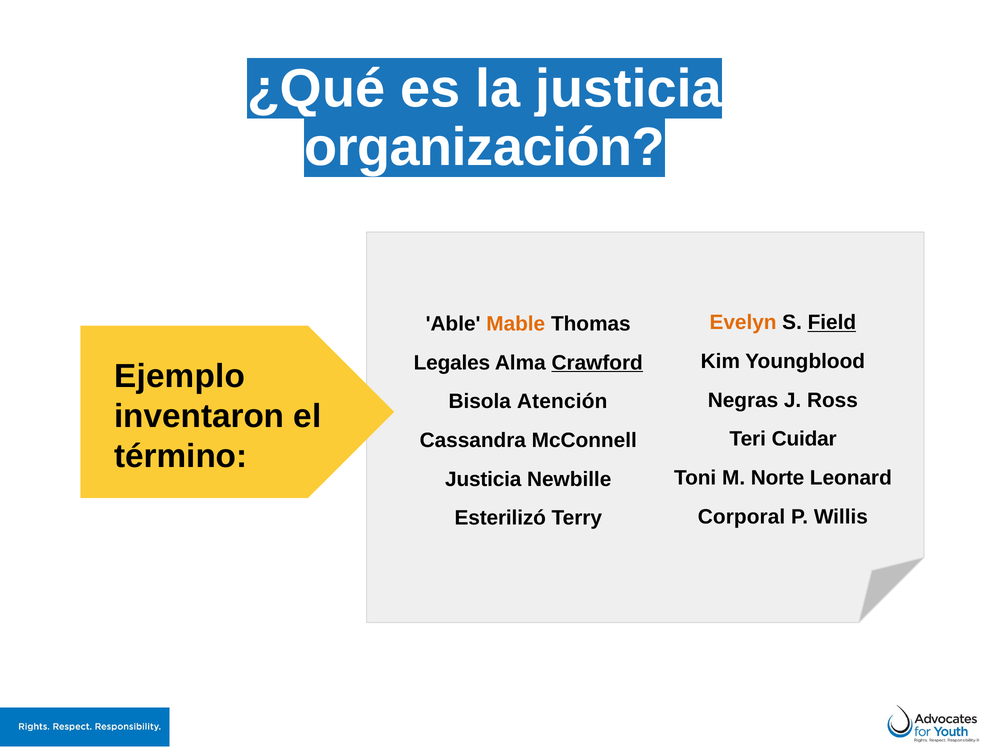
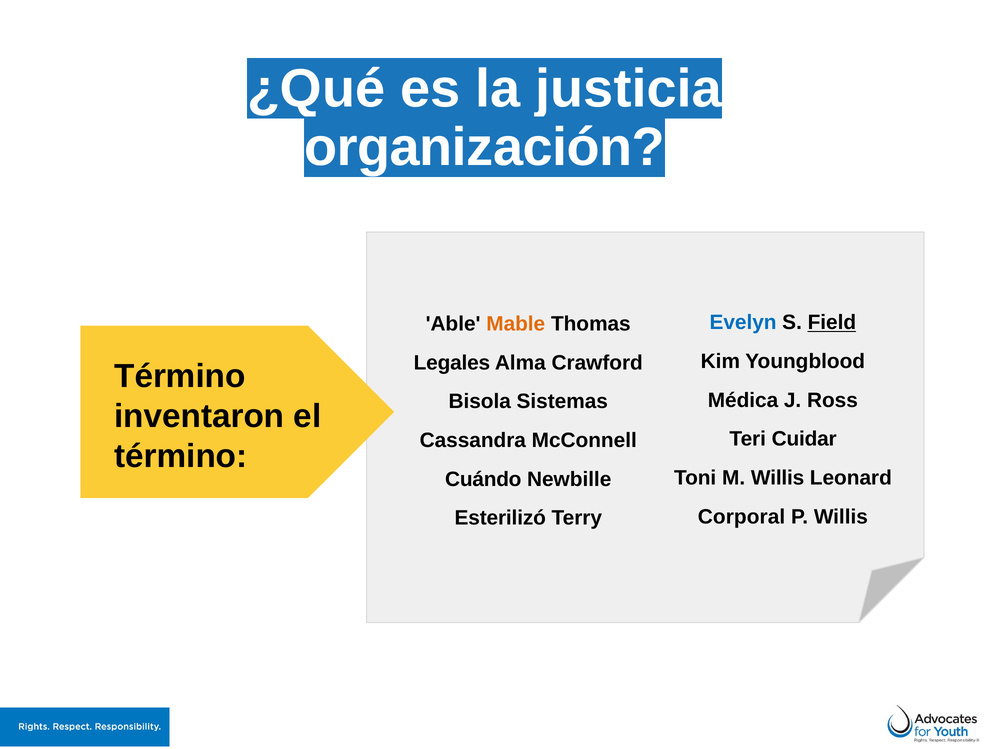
Evelyn colour: orange -> blue (743, 323)
Crawford underline: present -> none (597, 363)
Ejemplo: Ejemplo -> Término (180, 376)
Negras: Negras -> Médica (743, 400)
Atención: Atención -> Sistemas (562, 402)
M Norte: Norte -> Willis (778, 478)
Justicia: Justicia -> Cuándo (483, 479)
